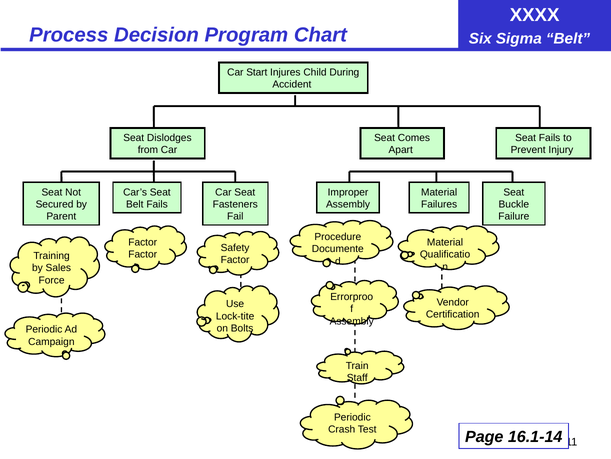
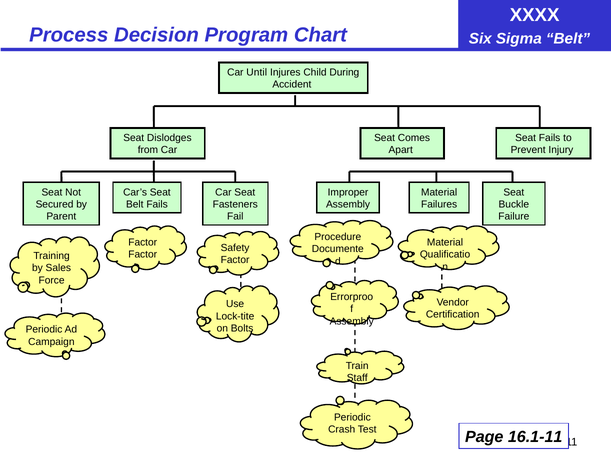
Start: Start -> Until (257, 72)
16.1-14: 16.1-14 -> 16.1-11 (535, 436)
